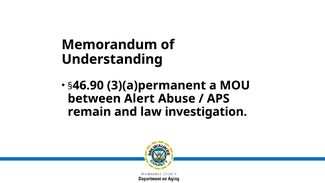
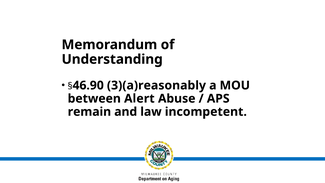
3)(a)permanent: 3)(a)permanent -> 3)(a)reasonably (156, 85)
investigation: investigation -> incompetent (206, 112)
